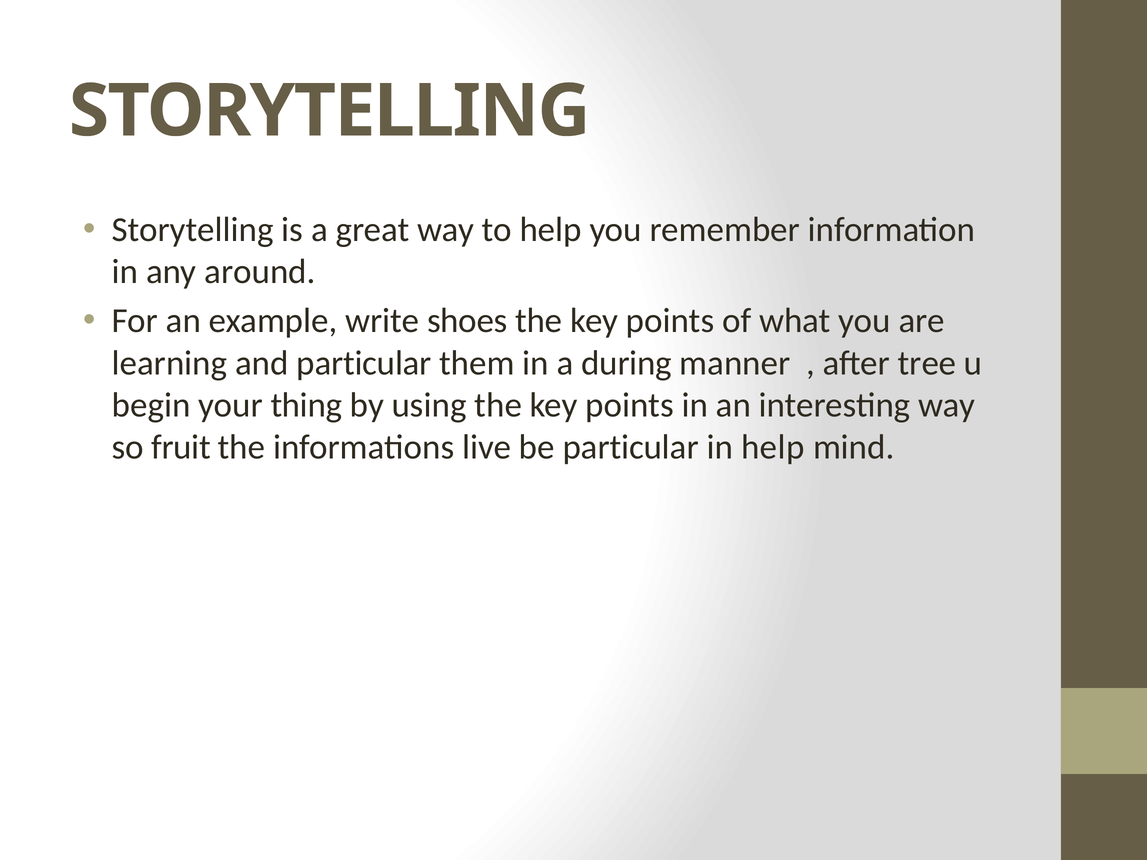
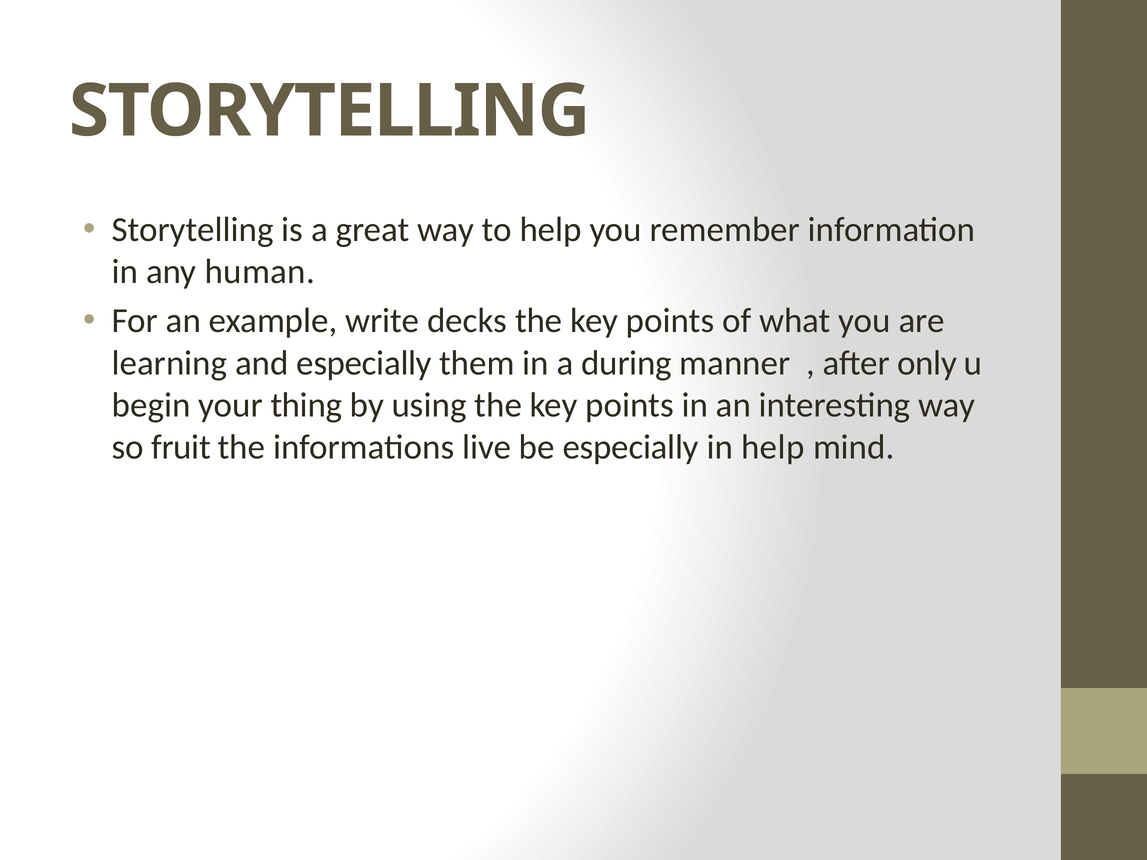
around: around -> human (260, 272)
shoes: shoes -> decks (467, 321)
and particular: particular -> especially (364, 363)
tree: tree -> only (927, 363)
be particular: particular -> especially (631, 447)
